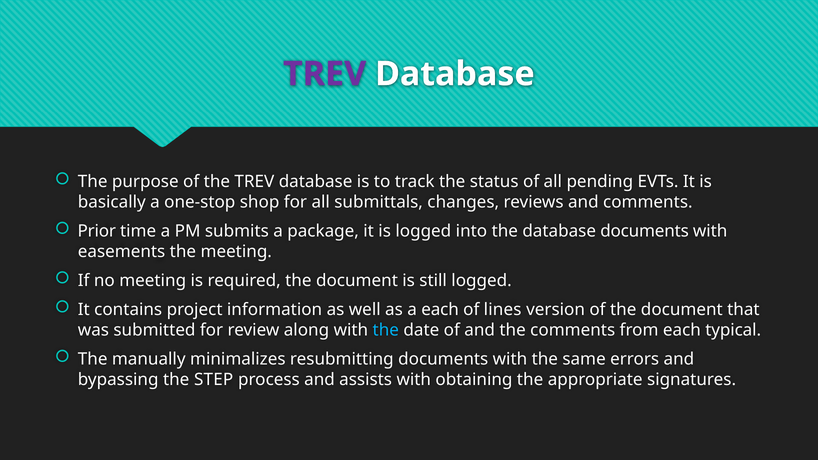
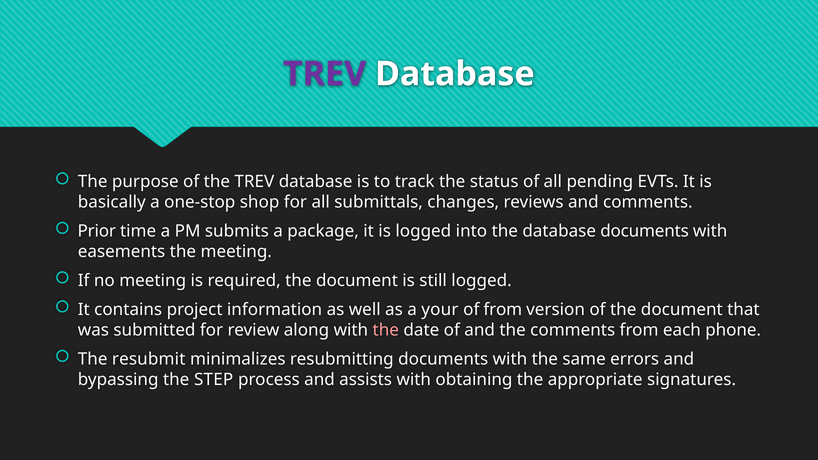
a each: each -> your (440, 310)
of lines: lines -> from (503, 310)
the colour: light blue -> pink (386, 330)
typical: typical -> phone (733, 330)
manually: manually -> resubmit (149, 359)
